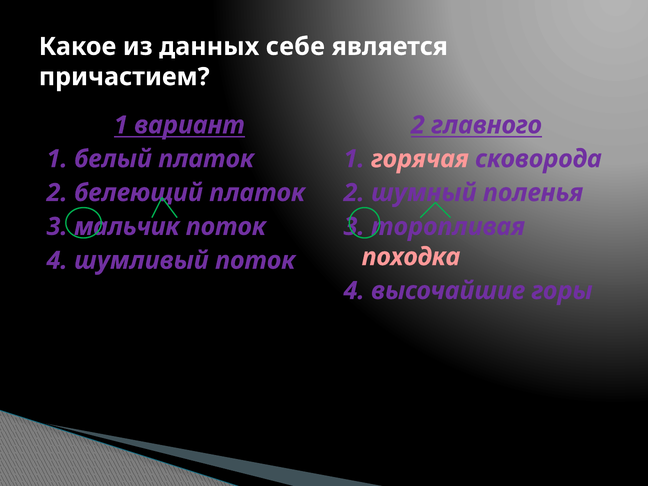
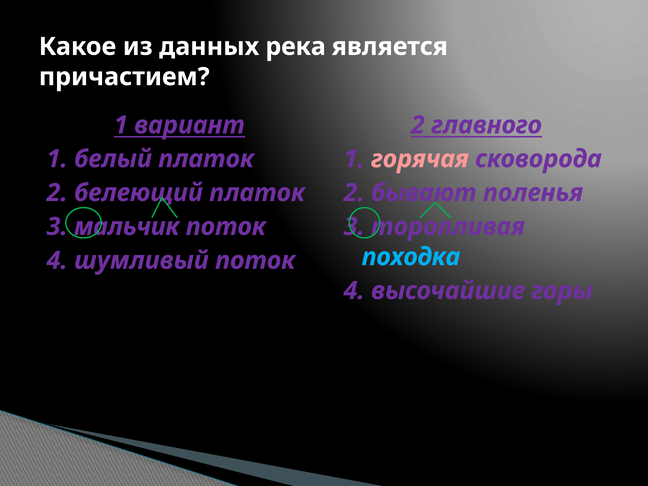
себе: себе -> река (296, 47)
шумный: шумный -> бывают (424, 193)
походка colour: pink -> light blue (411, 257)
